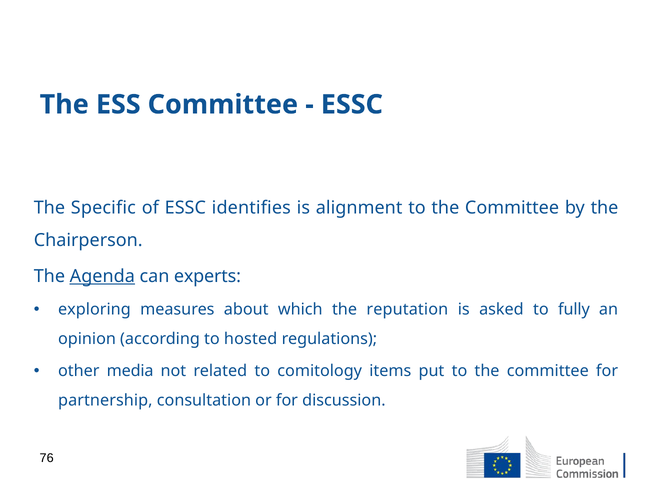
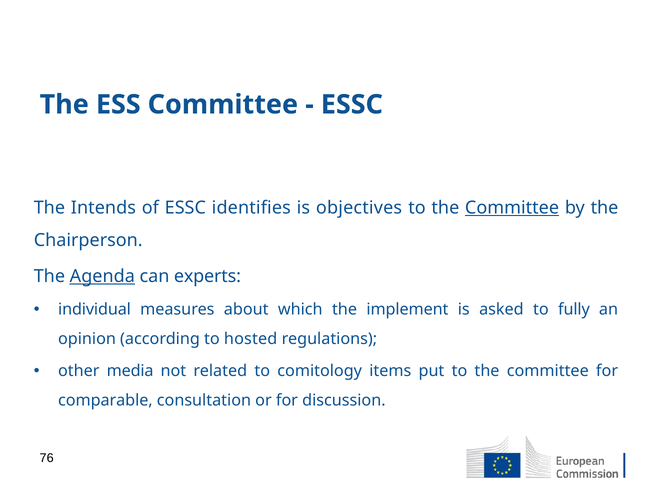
Specific: Specific -> Intends (103, 208)
alignment: alignment -> objectives (359, 208)
Committee underline: none -> present (512, 208)
exploring: exploring -> individual (94, 310)
reputation: reputation -> implement (407, 310)
partnership: partnership -> comparable (105, 400)
